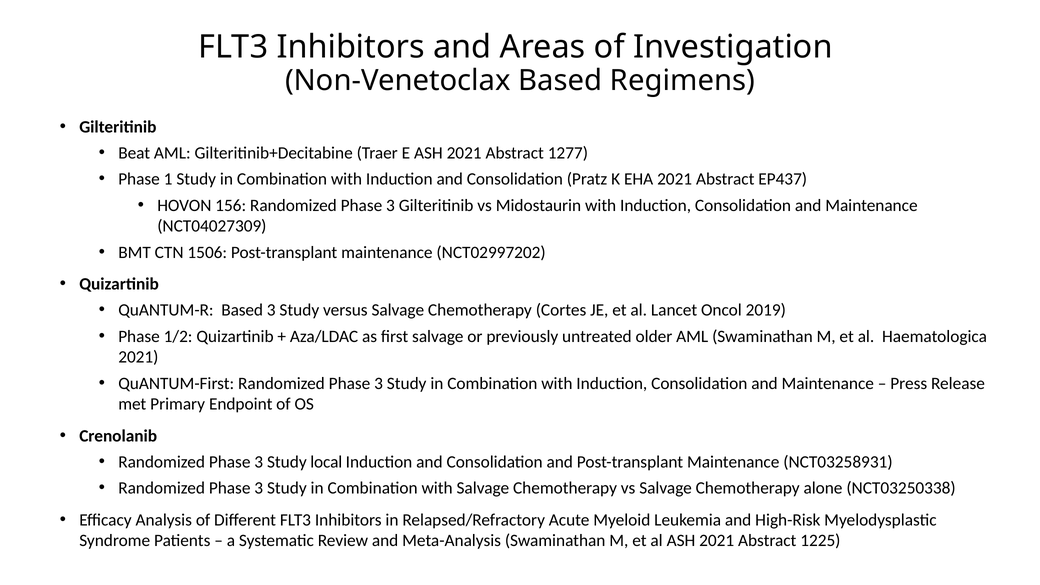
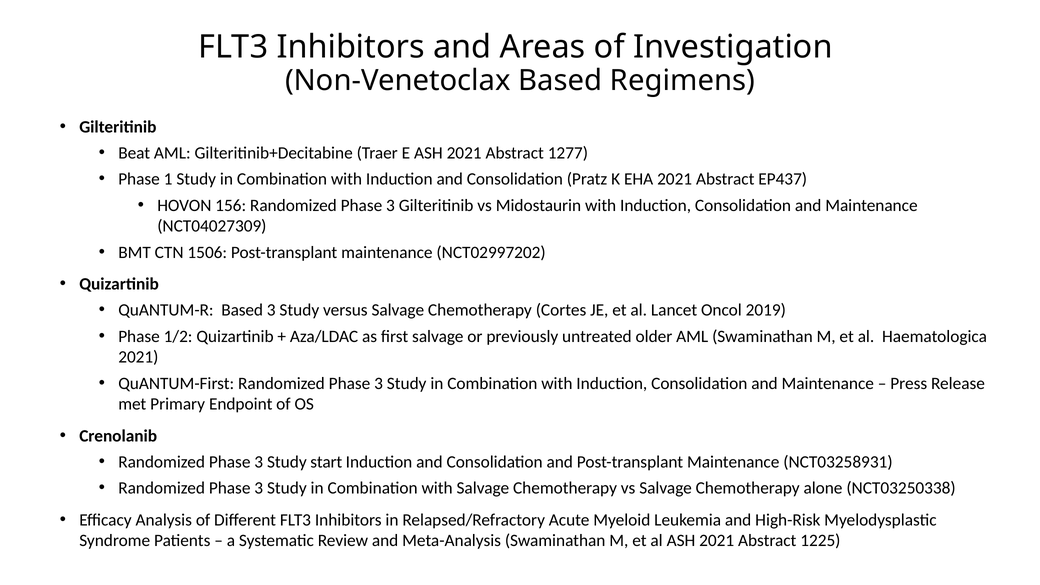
local: local -> start (326, 462)
